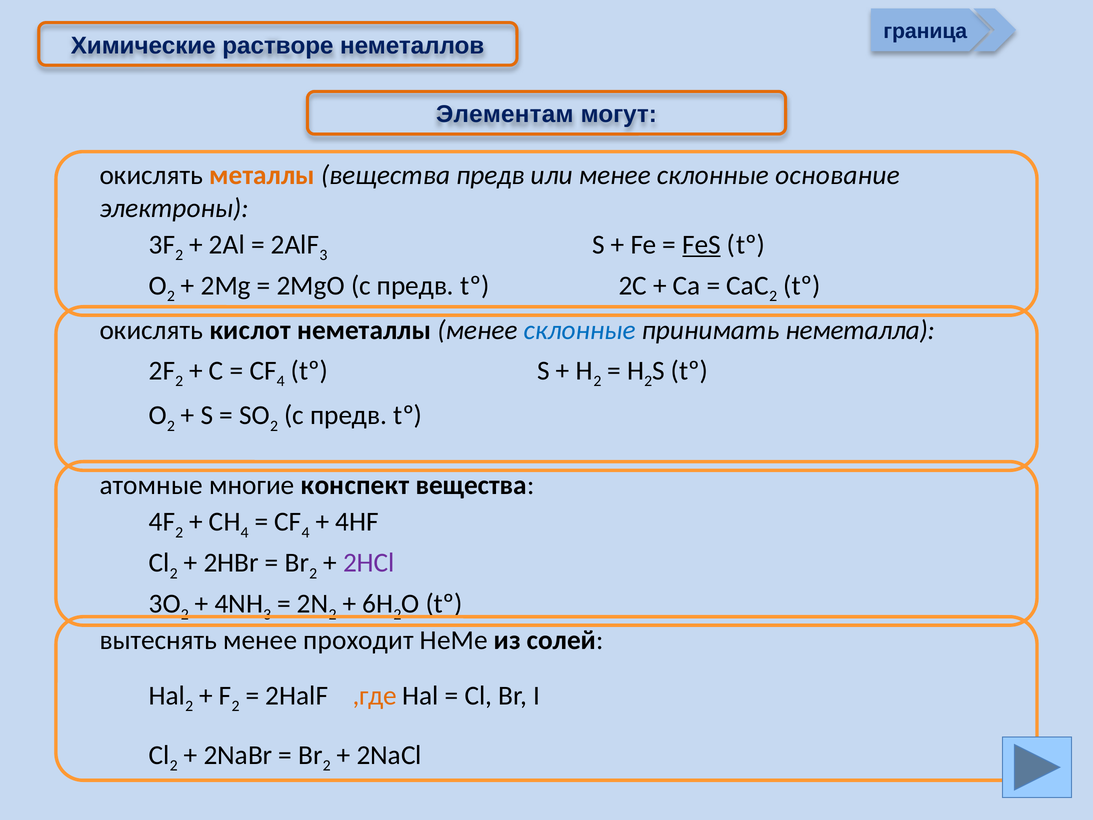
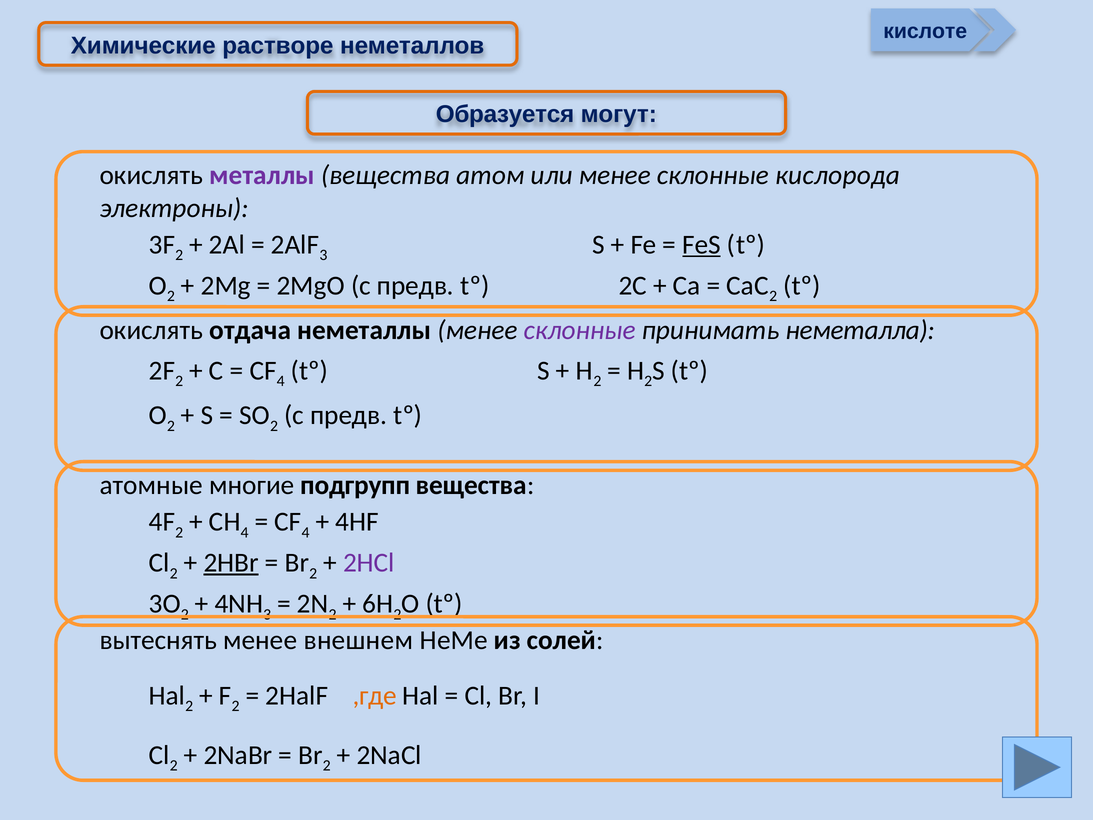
граница: граница -> кислоте (925, 31)
Элементам: Элементам -> Образуется (505, 114)
металлы colour: orange -> purple (262, 175)
вещества предв: предв -> атом (490, 175)
основание: основание -> кислорода (837, 175)
кислот: кислот -> отдача (250, 330)
склонные colour: blue -> purple (580, 330)
конспект: конспект -> подгрупп (355, 485)
2HBr underline: none -> present (231, 563)
проходит: проходит -> внешнем (358, 640)
